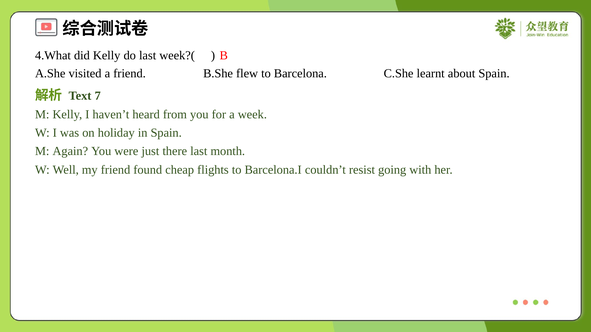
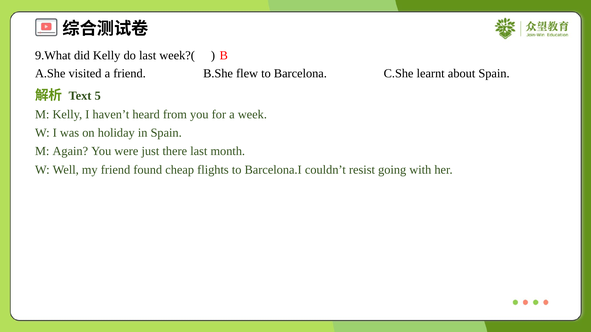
4.What: 4.What -> 9.What (53, 55)
7: 7 -> 5 (98, 96)
